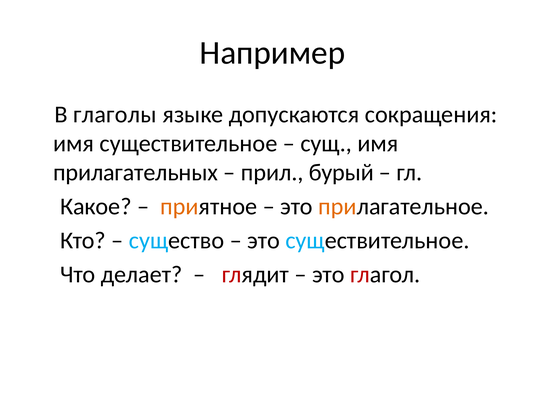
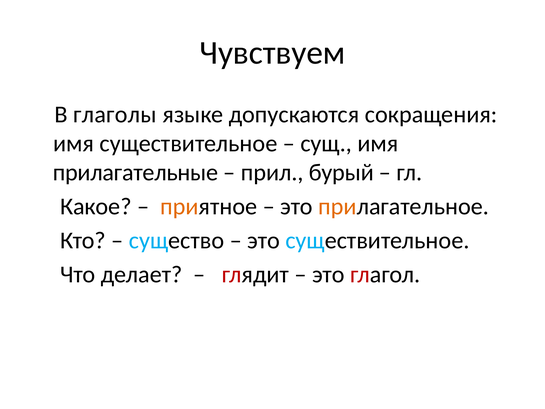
Например: Например -> Чувствуем (272, 53)
прилагательных: прилагательных -> прилагательные (136, 172)
